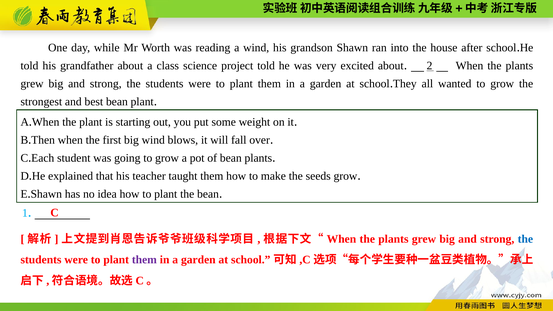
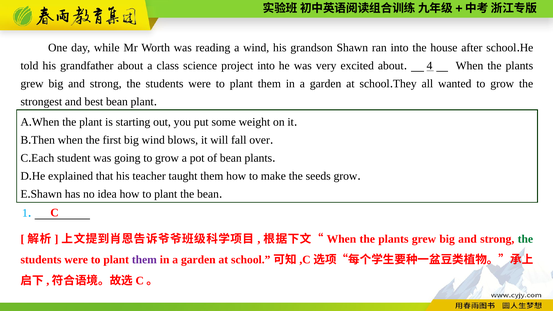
project told: told -> into (266, 66)
2: 2 -> 4 (429, 66)
the colour: blue -> green (525, 239)
